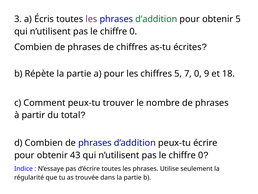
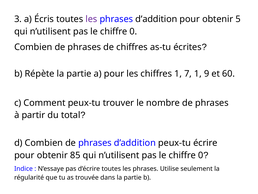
d’addition colour: green -> black (156, 19)
chiffres 5: 5 -> 1 (178, 74)
7 0: 0 -> 1 (198, 74)
18: 18 -> 60 (229, 74)
43: 43 -> 85 (75, 155)
